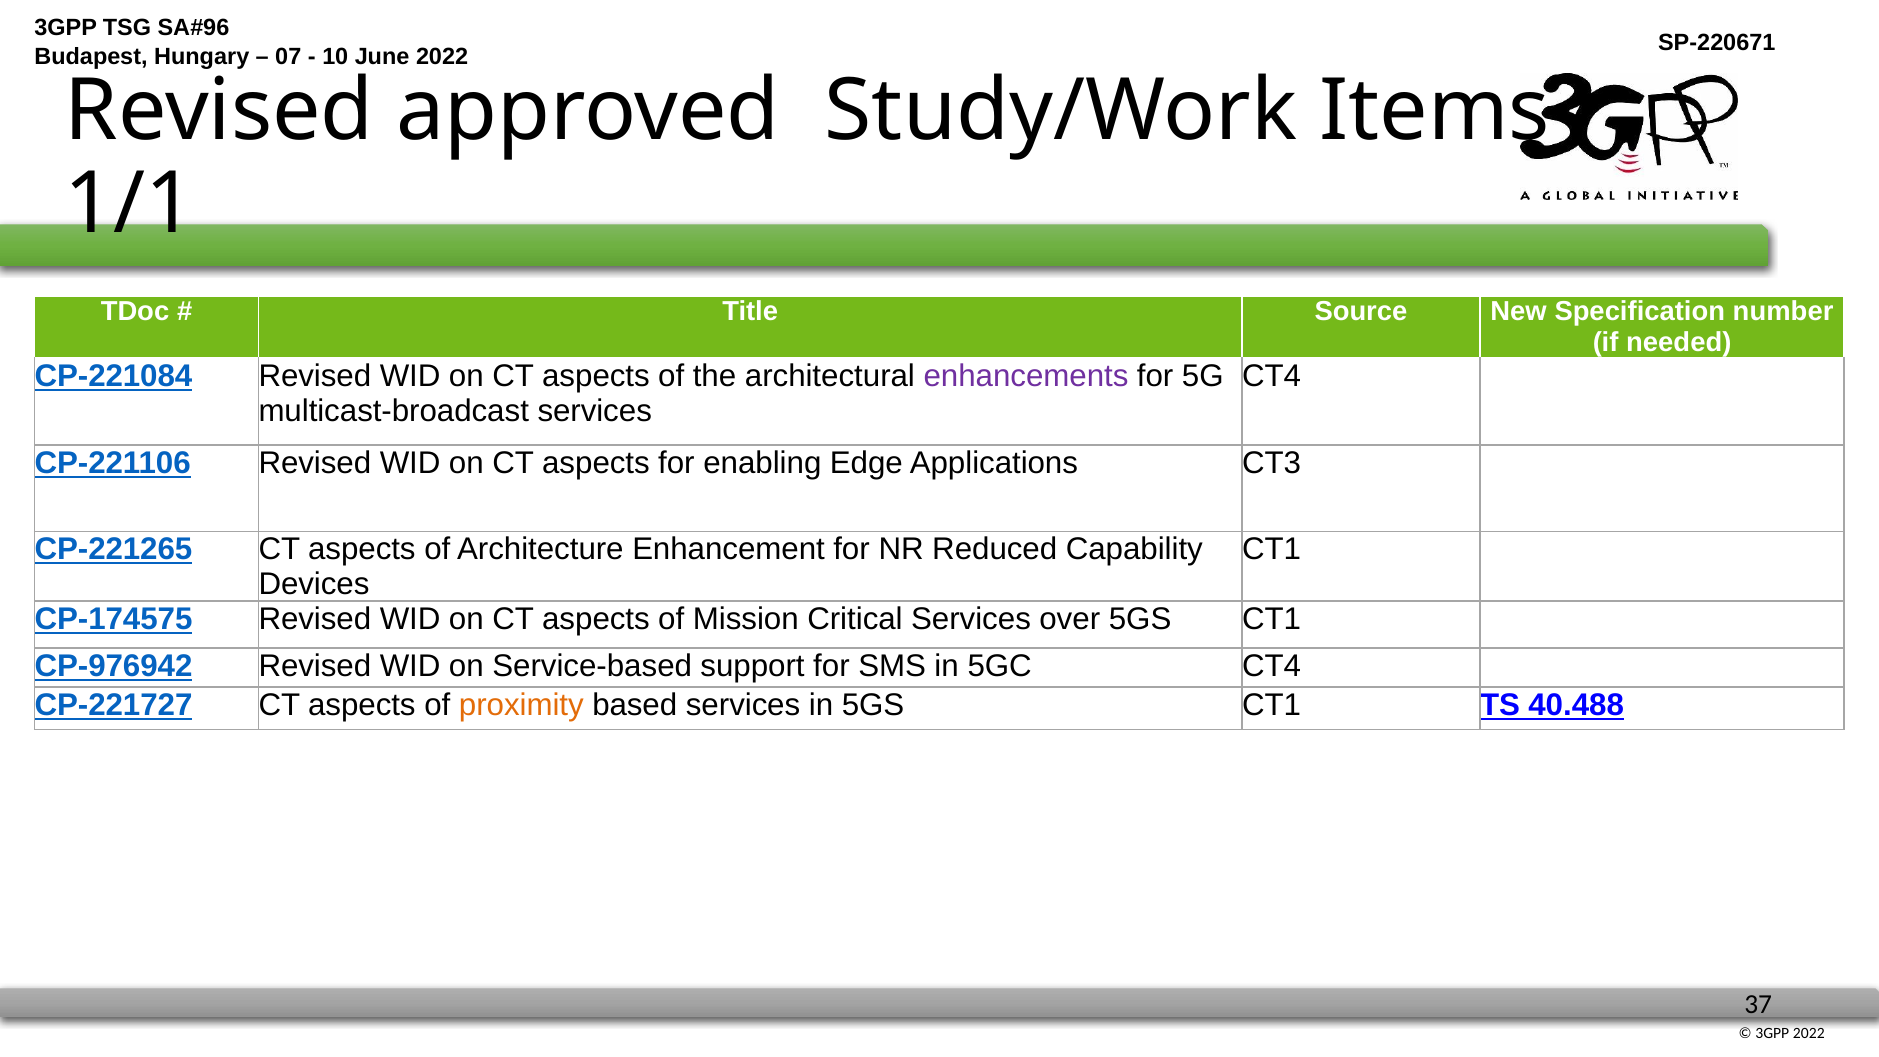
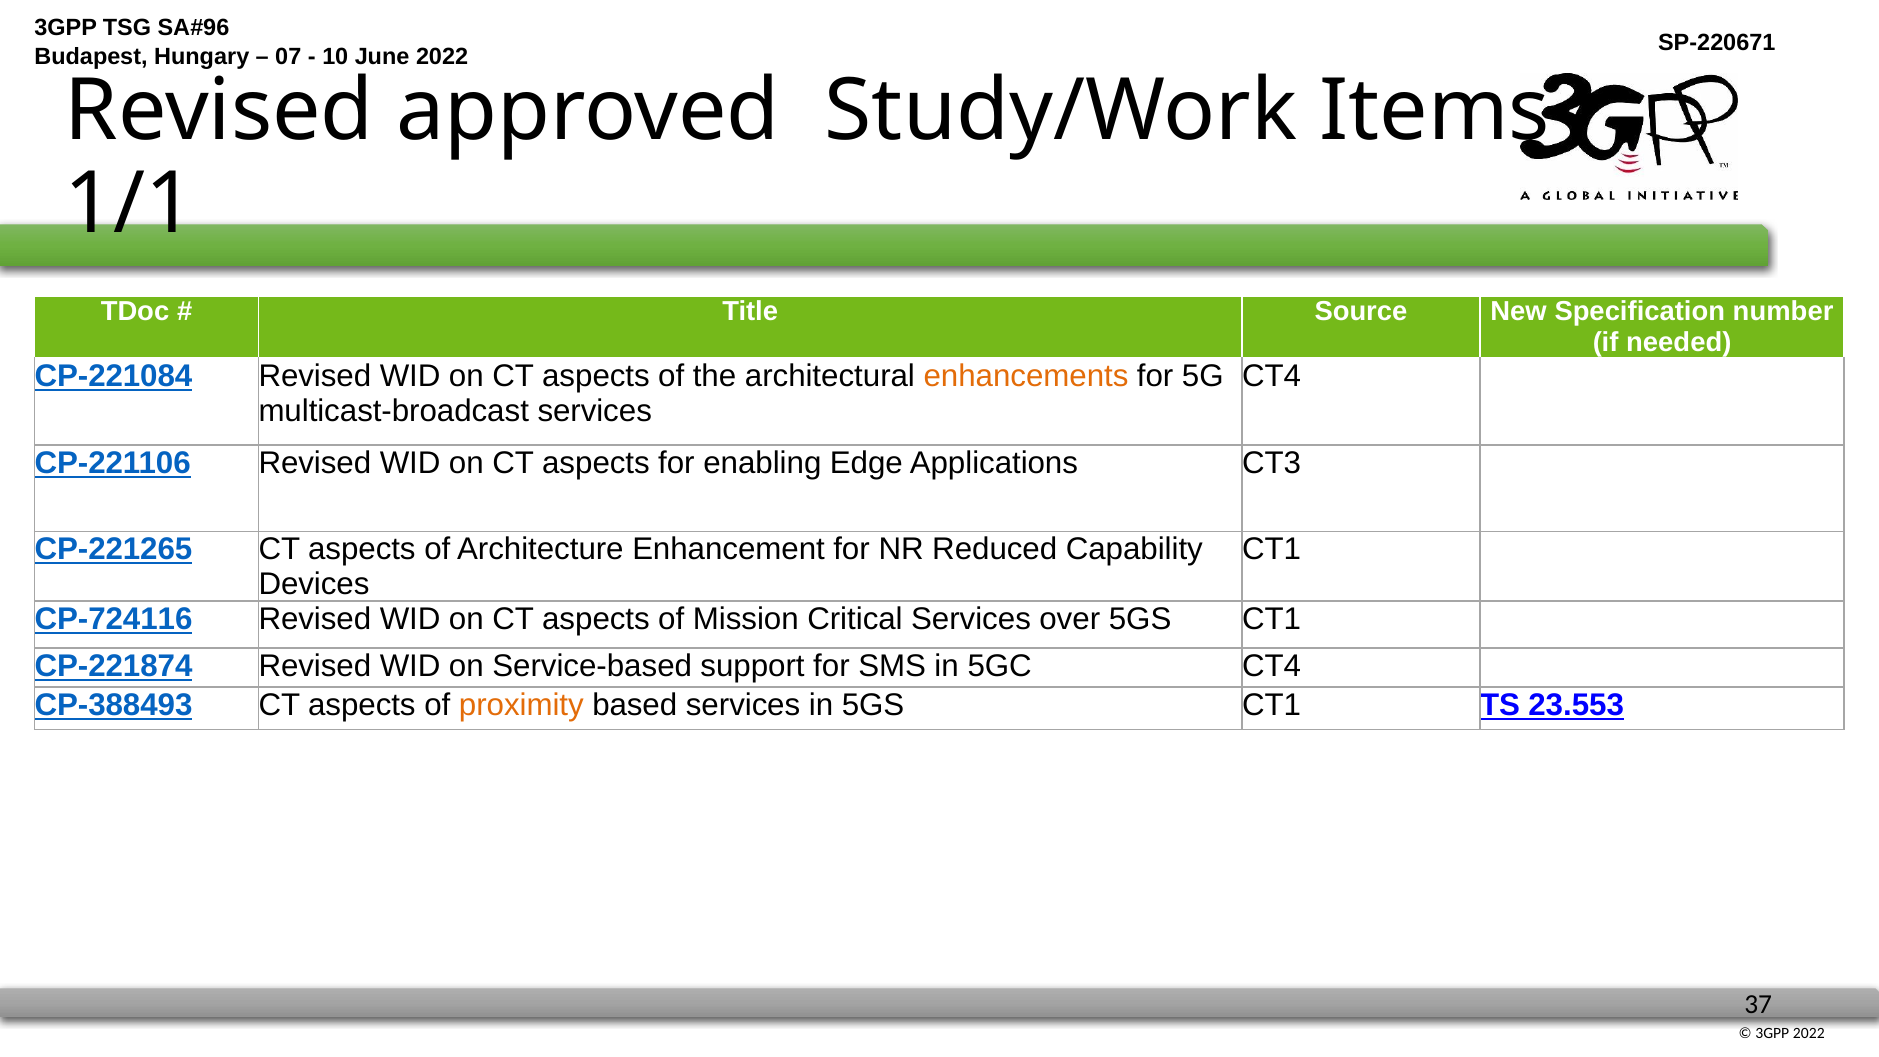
enhancements colour: purple -> orange (1026, 376)
CP-174575: CP-174575 -> CP-724116 (114, 619)
CP-976942: CP-976942 -> CP-221874 (114, 666)
CP-221727: CP-221727 -> CP-388493 (114, 705)
40.488: 40.488 -> 23.553 (1576, 705)
